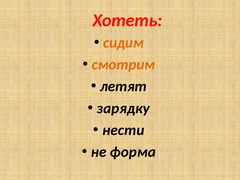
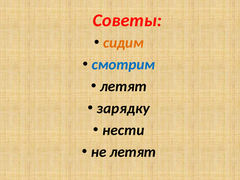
Хотеть: Хотеть -> Советы (127, 20)
смотрим colour: orange -> blue (123, 65)
не форма: форма -> летят (133, 152)
